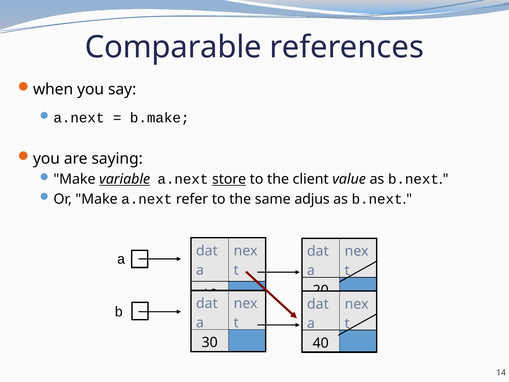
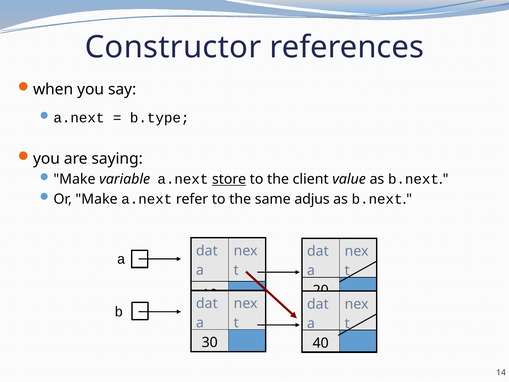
Comparable: Comparable -> Constructor (173, 47)
b.make: b.make -> b.type (160, 118)
variable underline: present -> none (125, 179)
